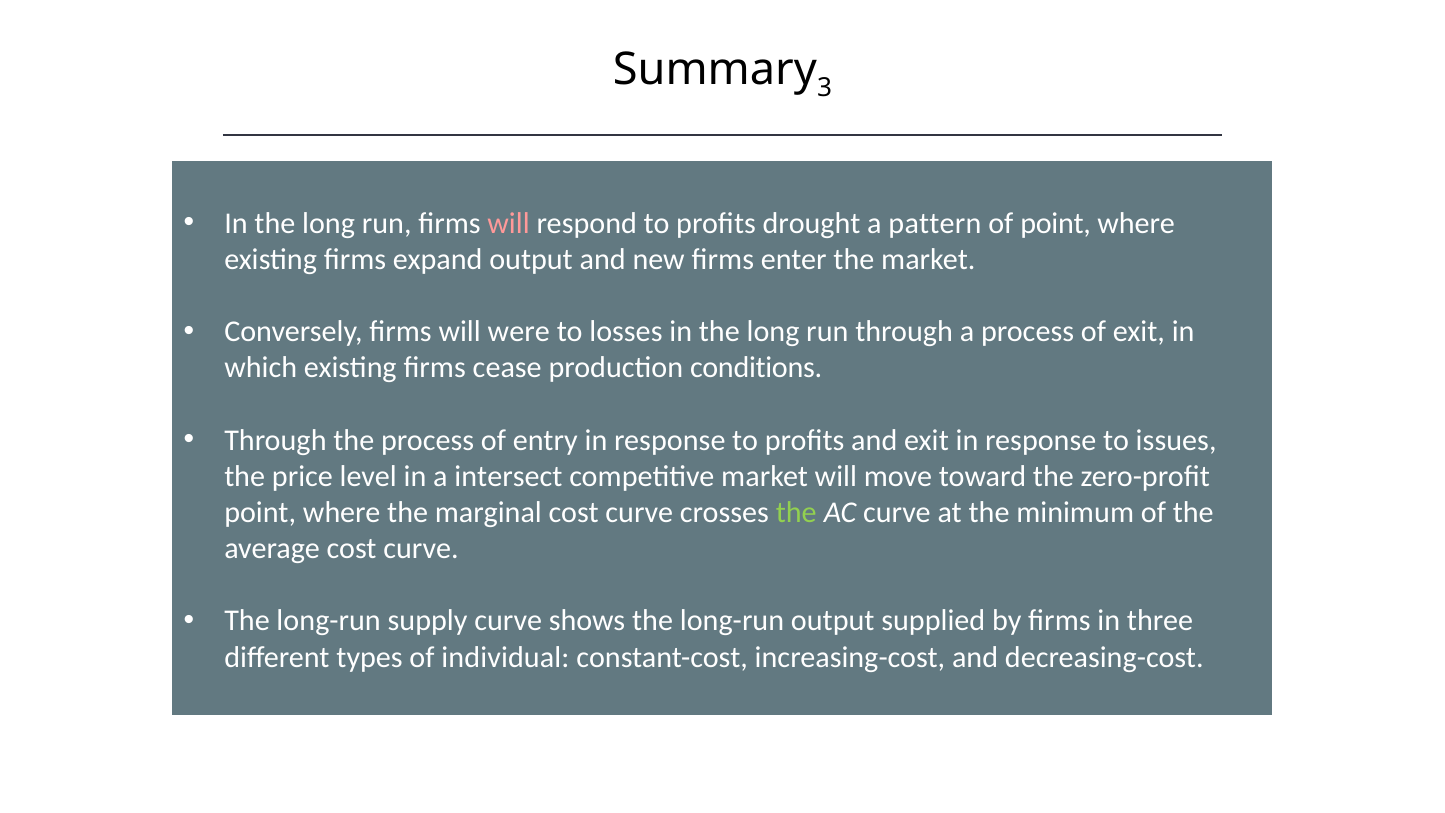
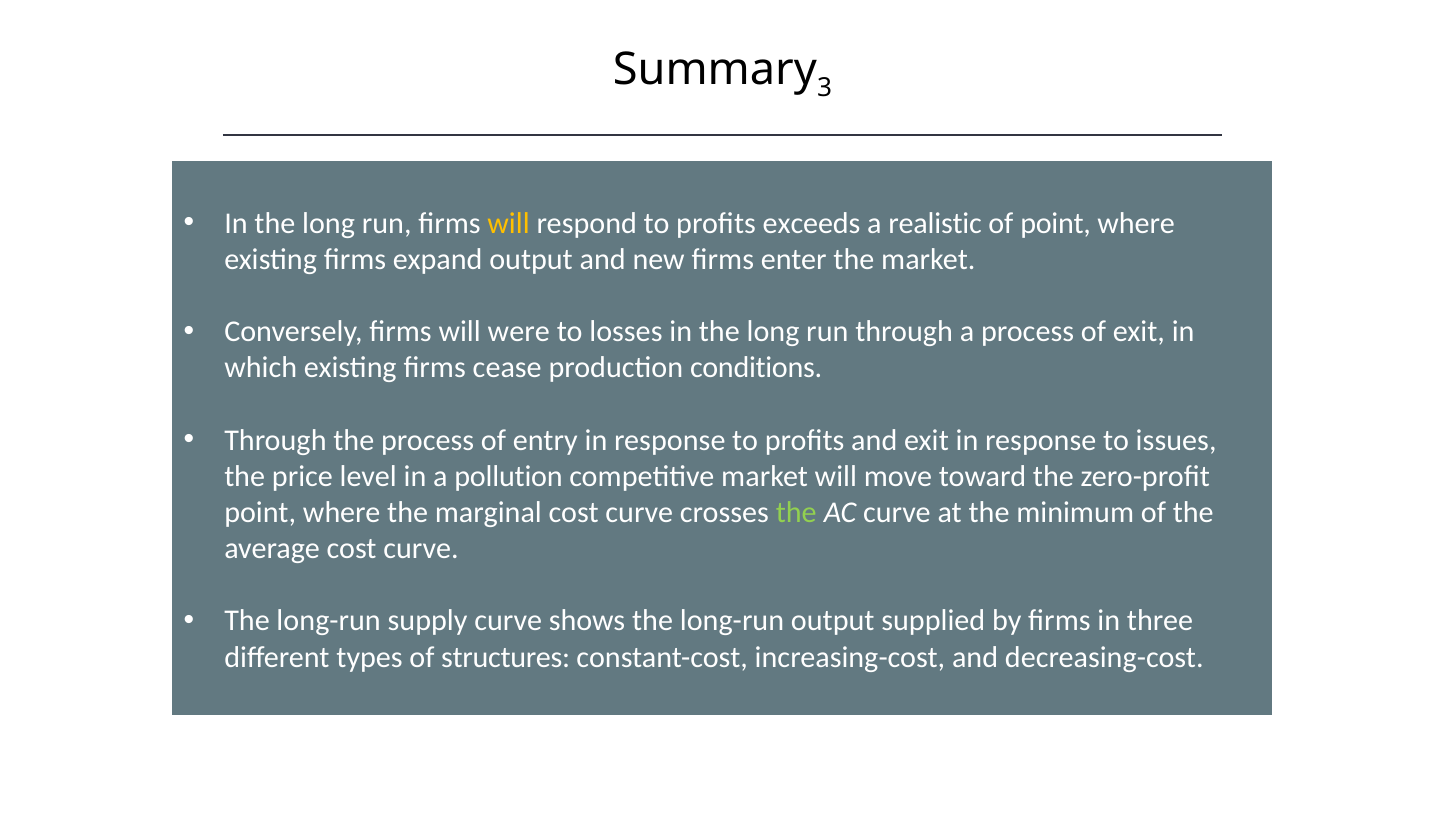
will colour: pink -> yellow (509, 223)
drought: drought -> exceeds (812, 223)
pattern: pattern -> realistic (935, 223)
intersect: intersect -> pollution (509, 476)
individual: individual -> structures (506, 657)
